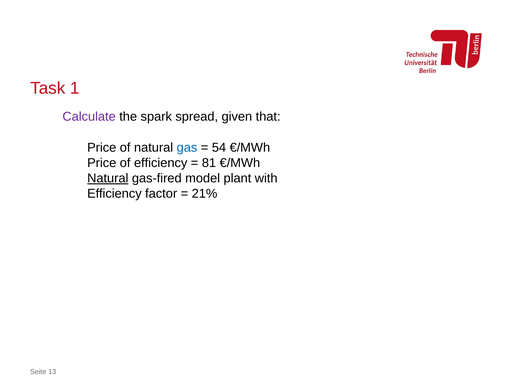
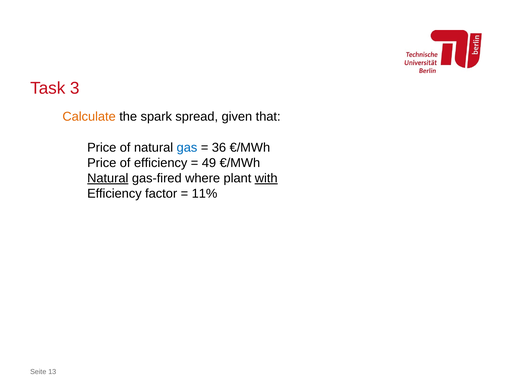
1: 1 -> 3 (75, 88)
Calculate colour: purple -> orange (89, 117)
54: 54 -> 36 (219, 148)
81: 81 -> 49 (209, 163)
model: model -> where (203, 178)
with underline: none -> present (266, 178)
21%: 21% -> 11% (204, 194)
